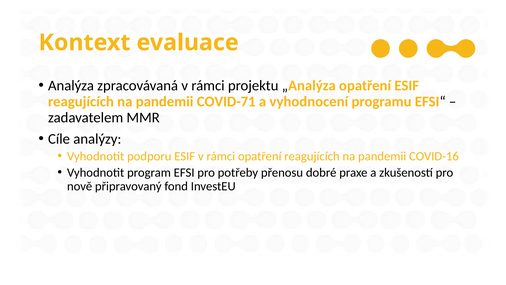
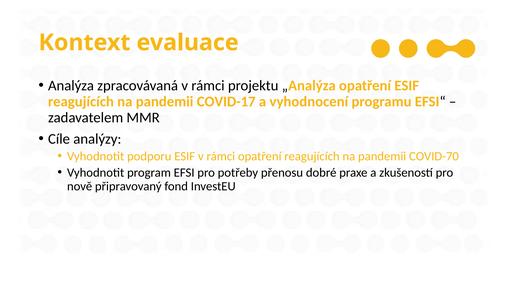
COVID-71: COVID-71 -> COVID-17 (226, 101)
COVID-16: COVID-16 -> COVID-70 (434, 156)
